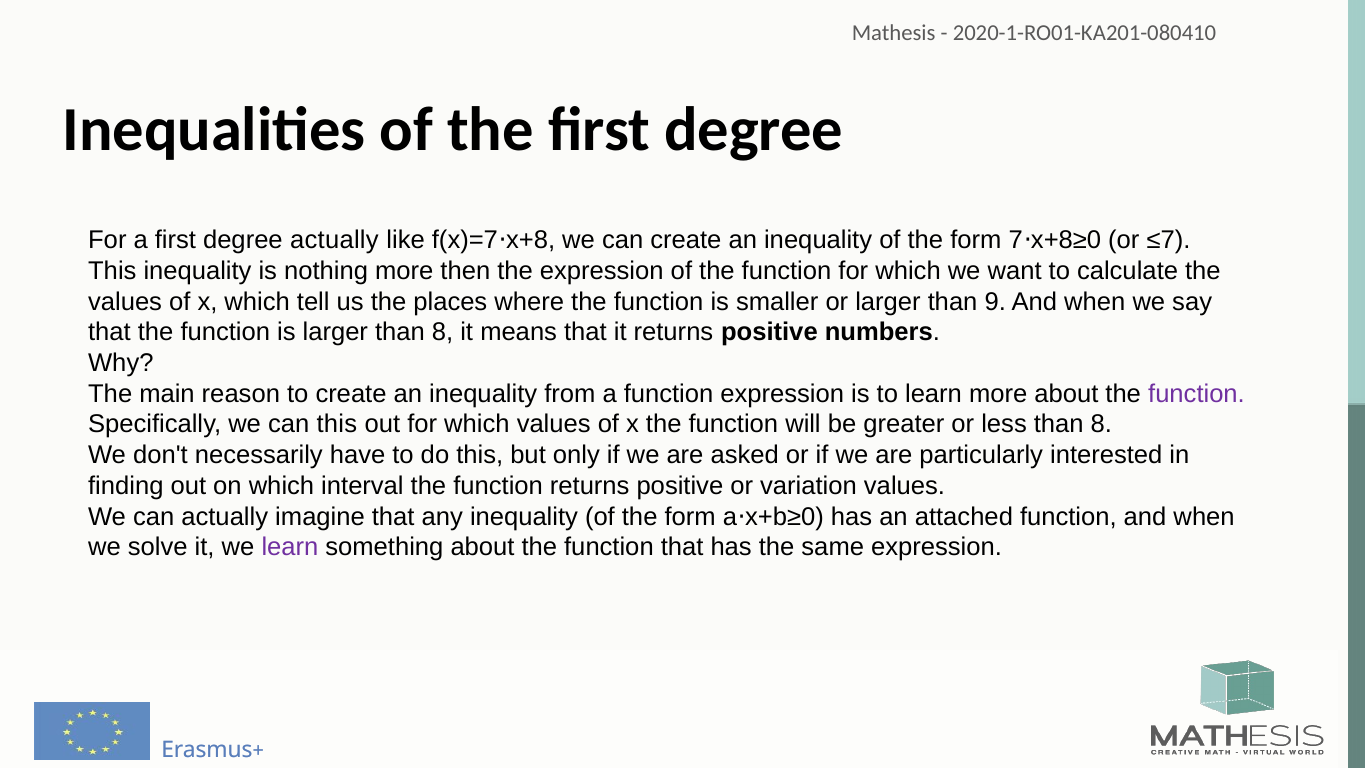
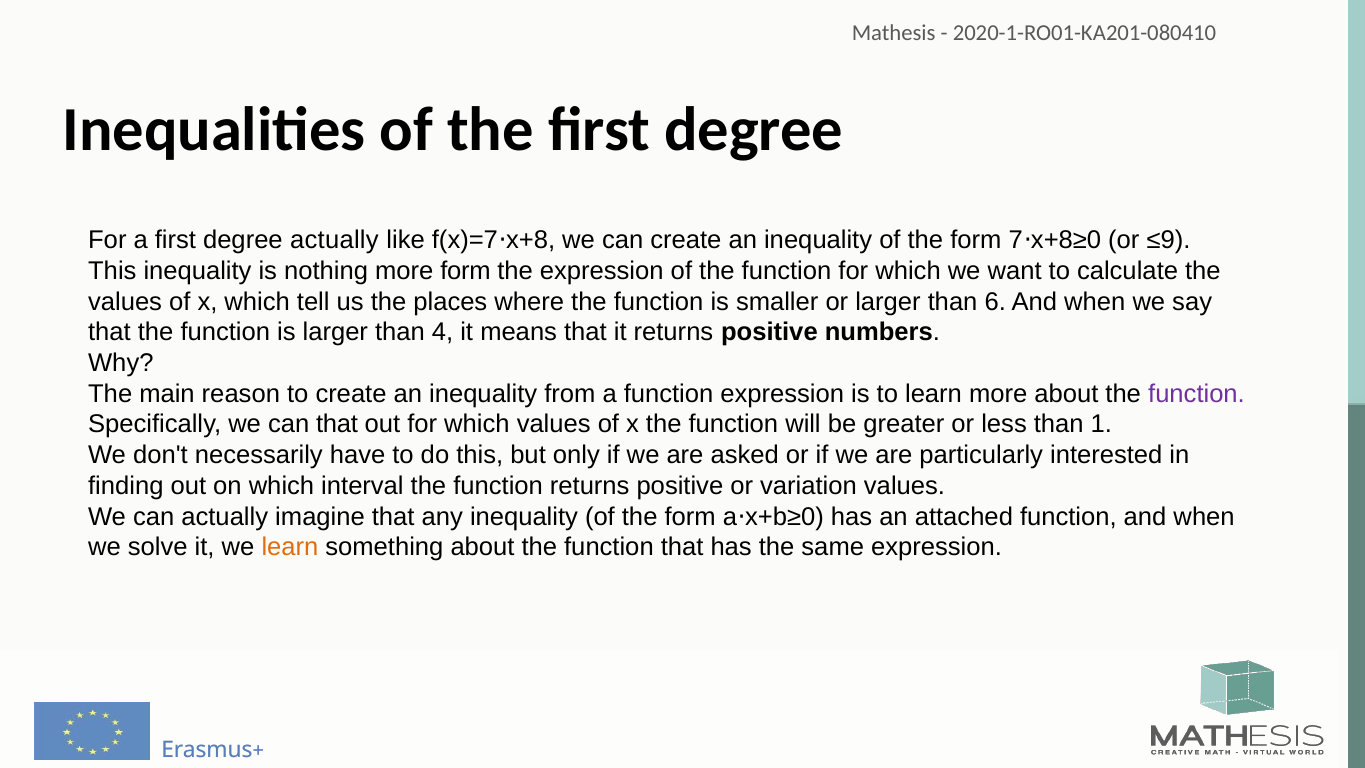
≤7: ≤7 -> ≤9 (1168, 240)
more then: then -> form (465, 271)
9: 9 -> 6 (995, 302)
larger than 8: 8 -> 4 (443, 332)
can this: this -> that (337, 424)
less than 8: 8 -> 1 (1101, 424)
learn colour: purple -> orange (290, 547)
